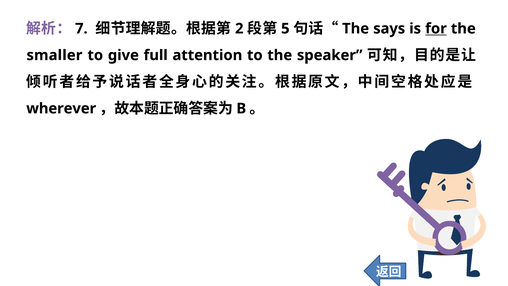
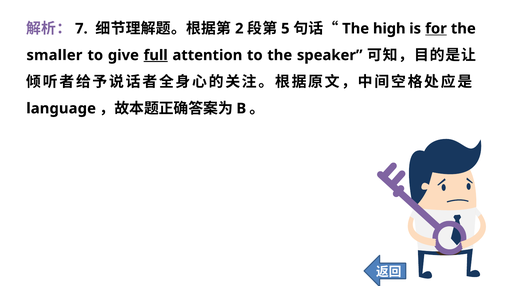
says: says -> high (389, 29)
full underline: none -> present (156, 55)
wherever: wherever -> language (61, 108)
